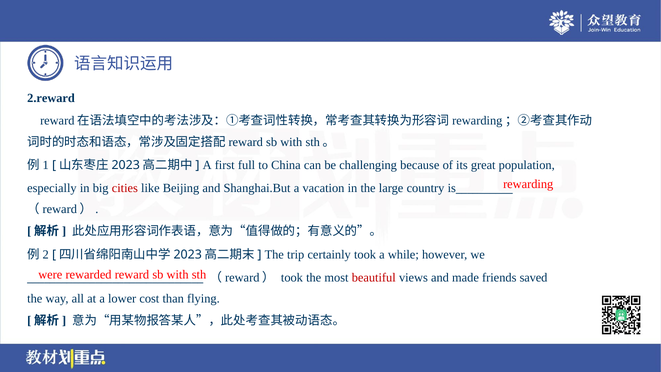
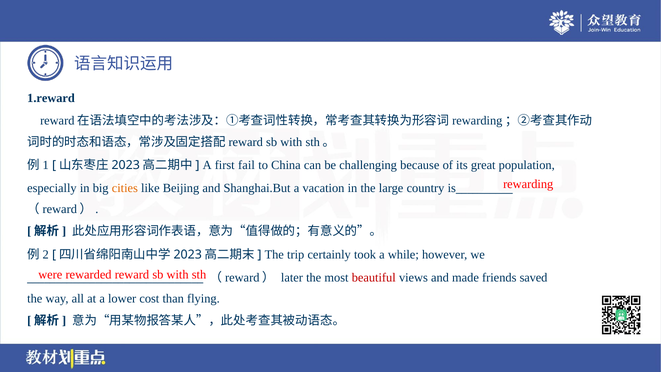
2.reward: 2.reward -> 1.reward (51, 98)
full: full -> fail (246, 165)
cities colour: red -> orange (125, 188)
（reward） took: took -> later (292, 277)
